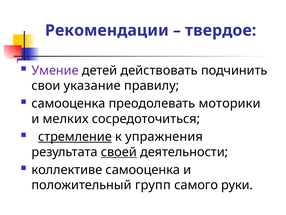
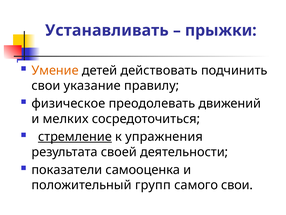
Рекомендации: Рекомендации -> Устанавливать (107, 30)
твердое: твердое -> прыжки (221, 30)
Умение colour: purple -> orange (55, 70)
самооценка: самооценка -> физическое (68, 103)
моторики: моторики -> движений (230, 103)
своей underline: present -> none (119, 152)
коллективе: коллективе -> показатели (67, 169)
самого руки: руки -> свои (237, 185)
